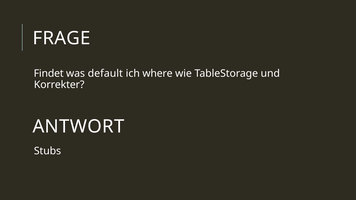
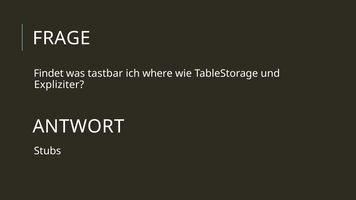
default: default -> tastbar (105, 74)
Korrekter: Korrekter -> Expliziter (59, 85)
